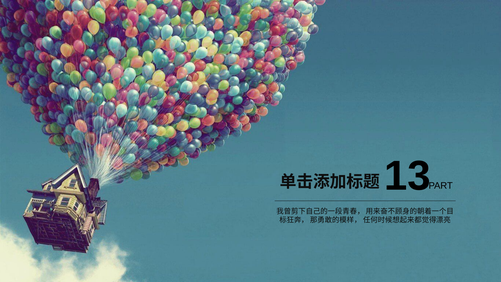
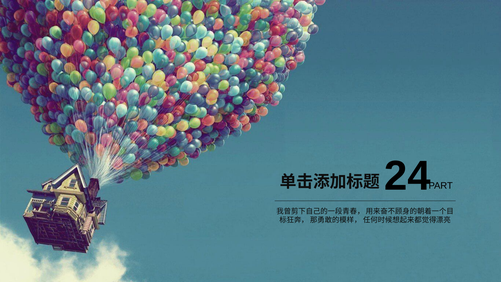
13: 13 -> 24 (407, 176)
